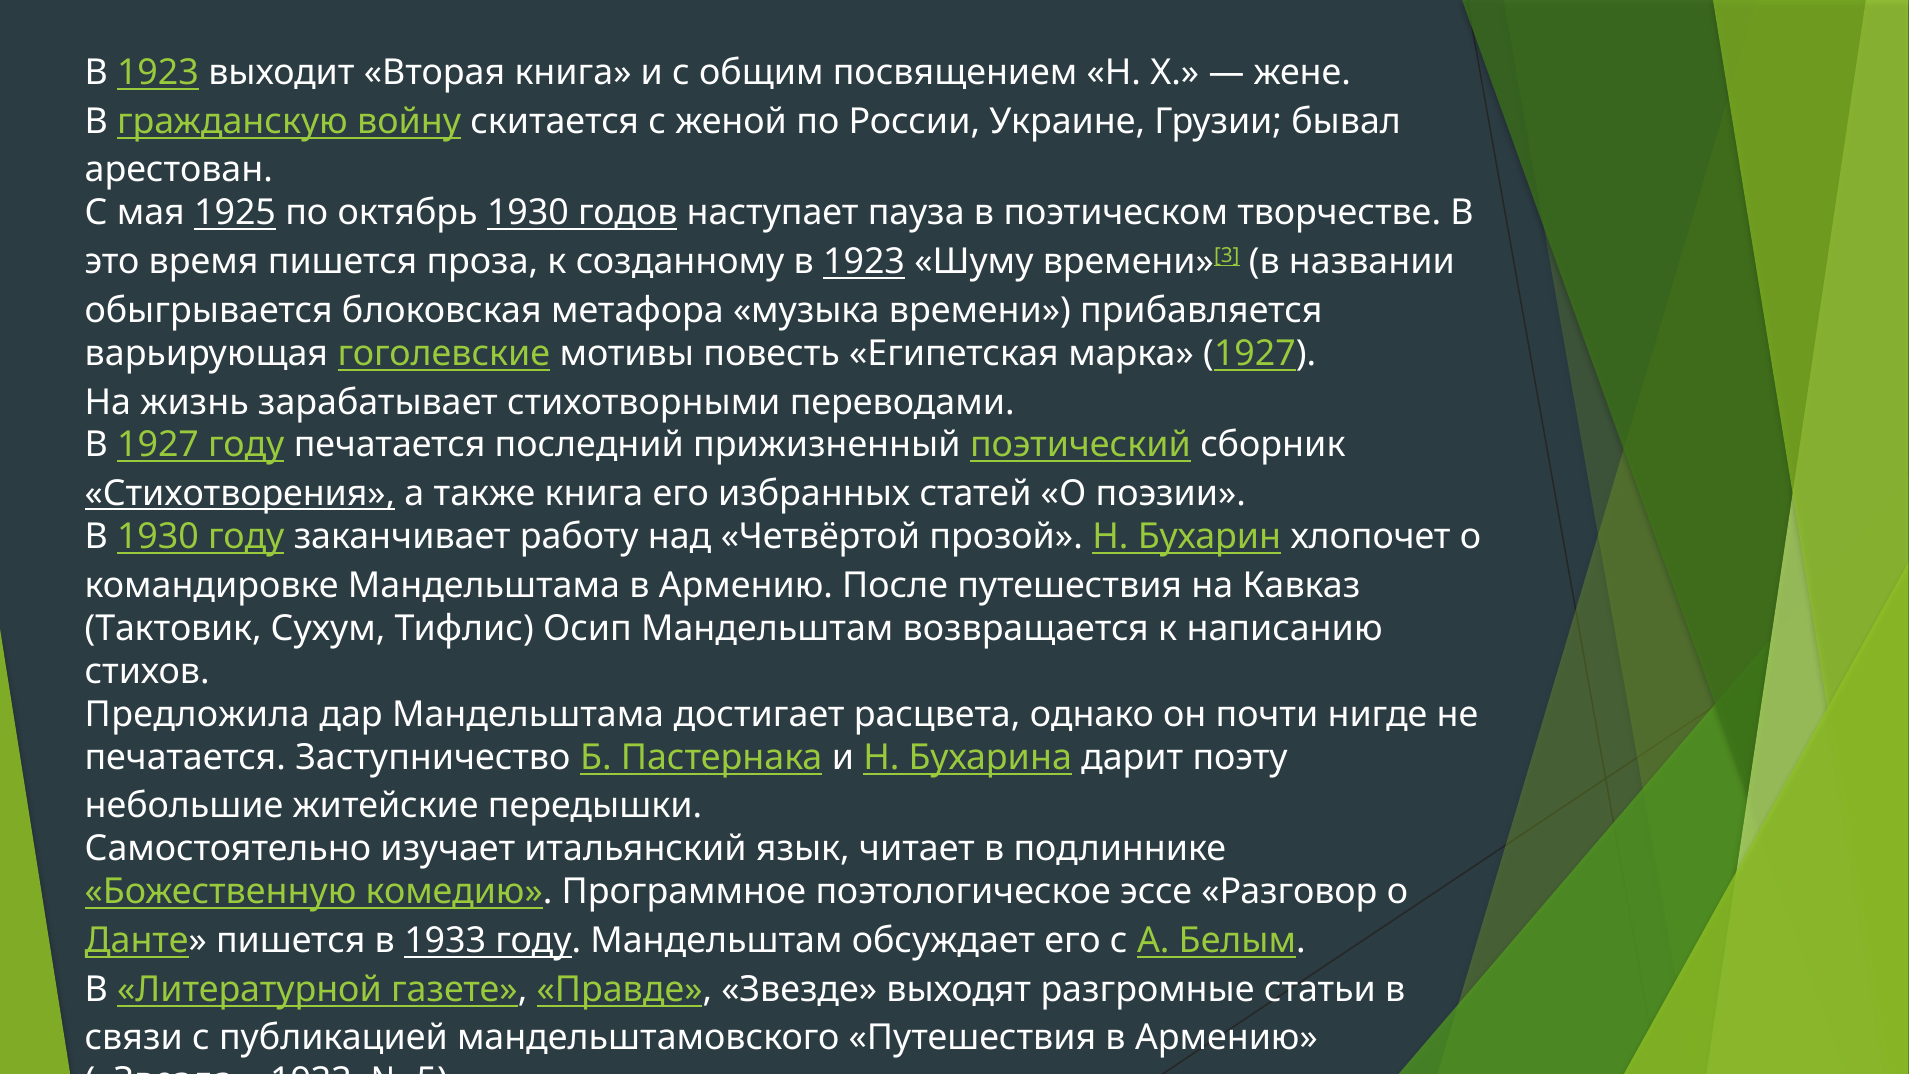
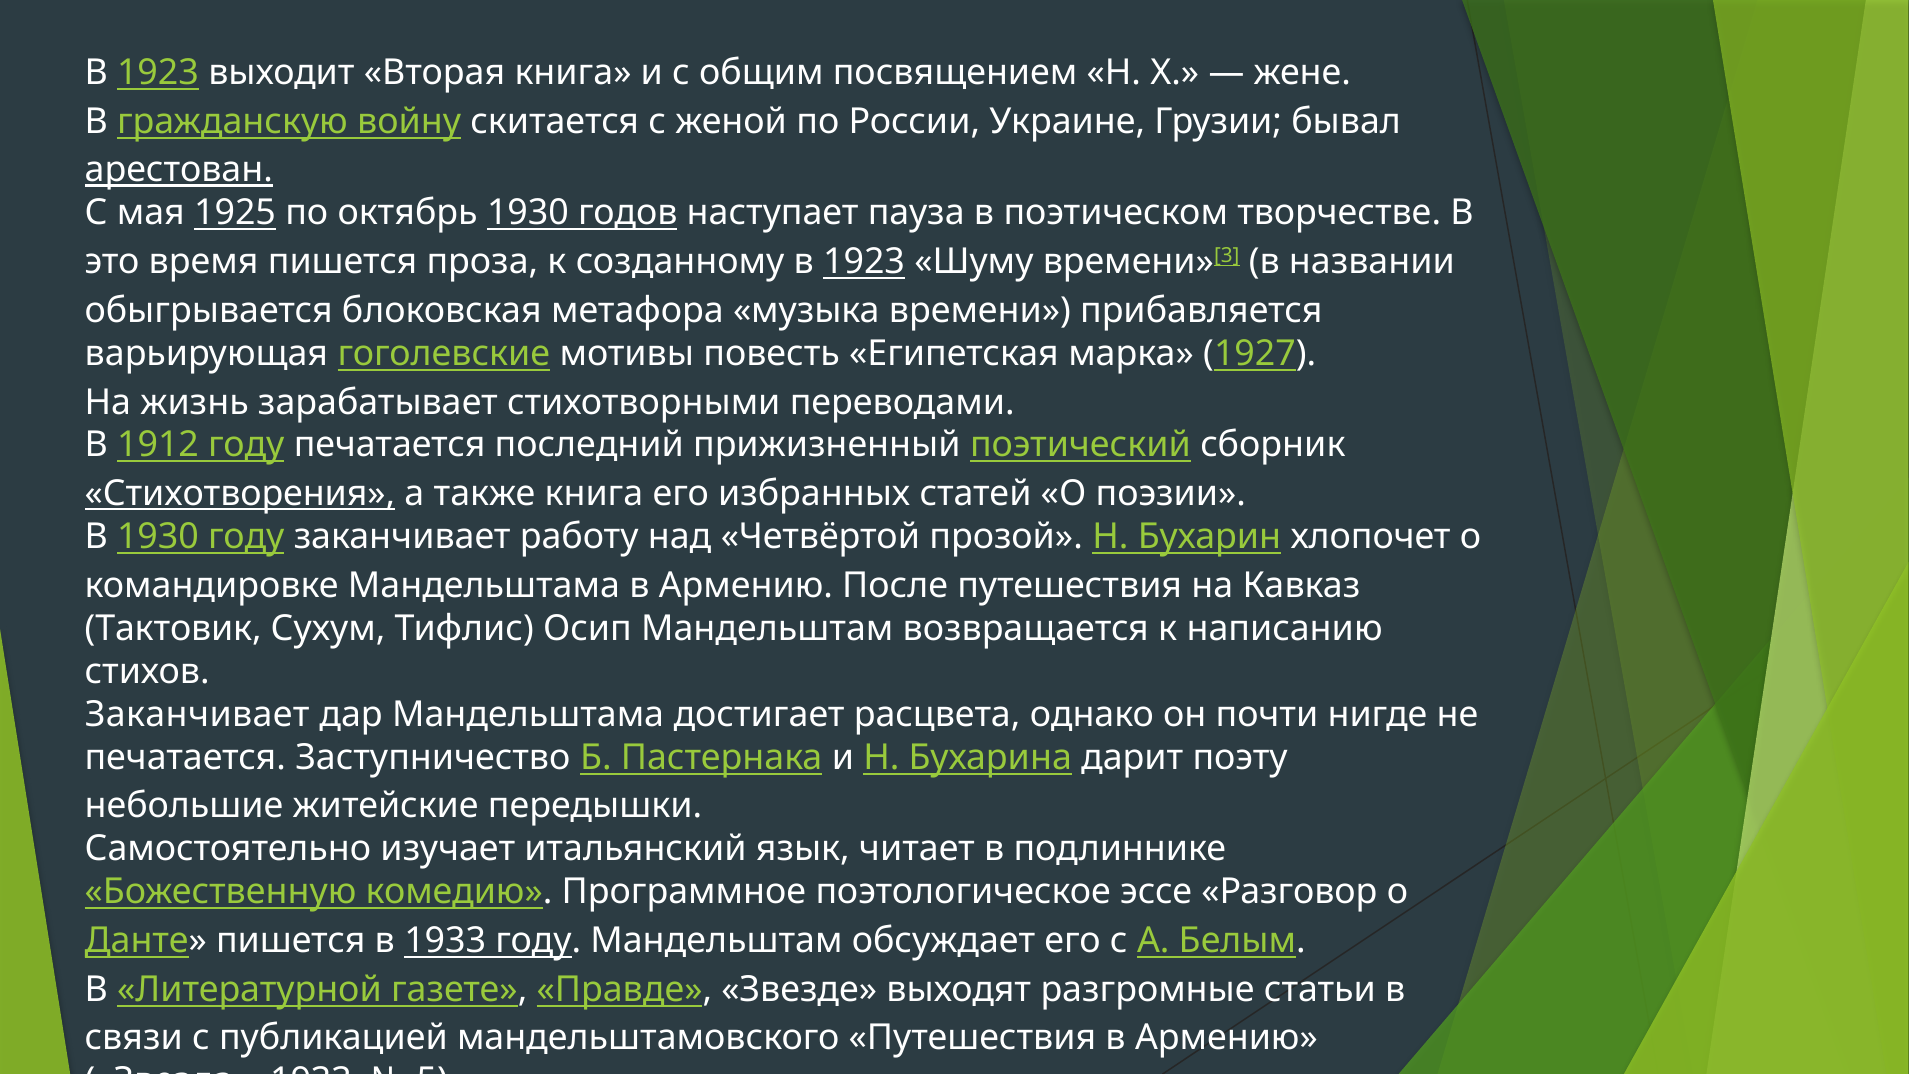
арестован underline: none -> present (179, 170)
В 1927: 1927 -> 1912 (158, 445)
Предложила: Предложила -> Заканчивает (197, 714)
